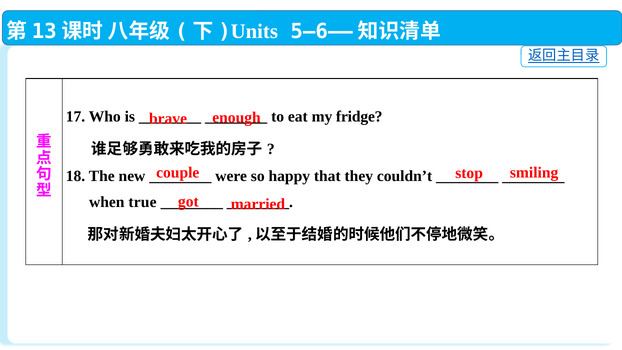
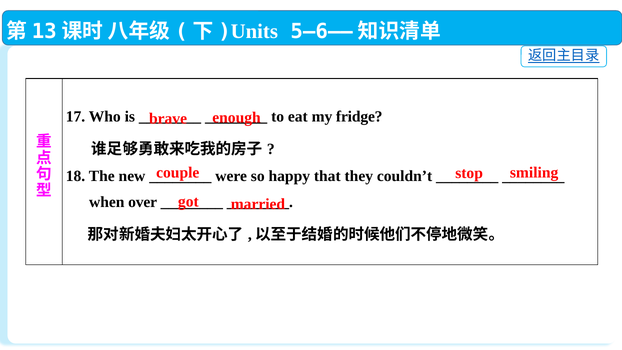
true: true -> over (143, 202)
